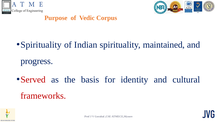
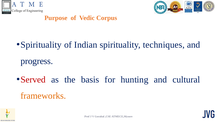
maintained: maintained -> techniques (164, 45)
identity: identity -> hunting (135, 80)
frameworks colour: red -> orange (43, 96)
